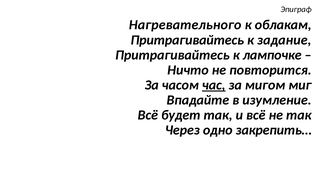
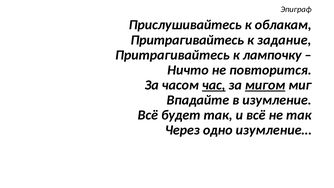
Нагревательного: Нагревательного -> Прислушивайтесь (185, 25)
лампочке: лампочке -> лампочку (272, 55)
мигом underline: none -> present (265, 85)
закрепить…: закрепить… -> изумление… (274, 130)
